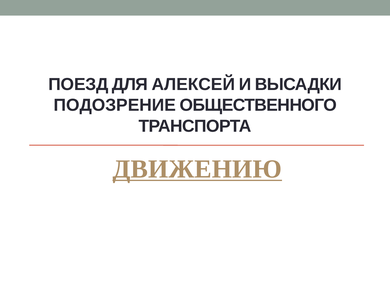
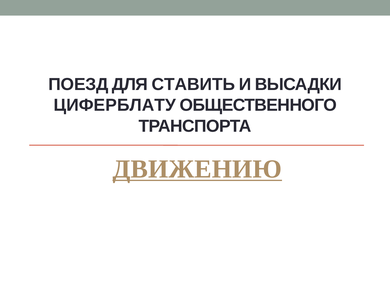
АЛЕКСЕЙ: АЛЕКСЕЙ -> СТАВИТЬ (193, 84)
ПОДОЗРЕНИЕ: ПОДОЗРЕНИЕ -> ЦИФЕРБЛАТУ (115, 105)
